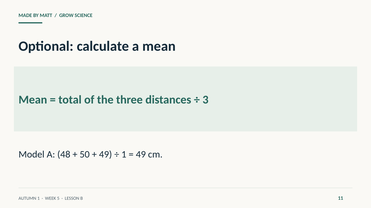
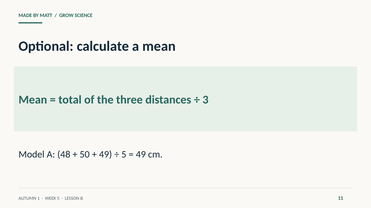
1: 1 -> 5 (124, 155)
